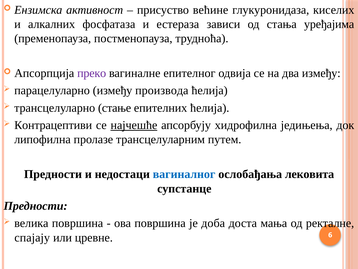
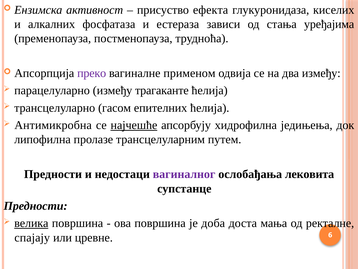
већине: већине -> ефекта (211, 10)
епителног: епителног -> применом (189, 73)
производа: производа -> трагаканте (162, 90)
стање: стање -> гасом (115, 108)
Контрацептиви: Контрацептиви -> Антимикробна (53, 125)
вагиналног colour: blue -> purple (184, 174)
велика underline: none -> present (31, 223)
